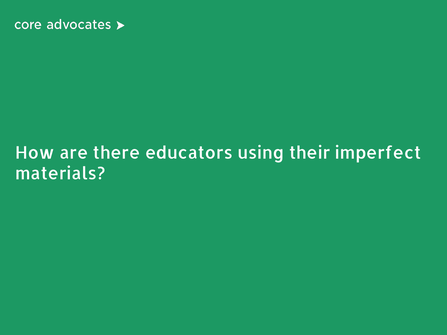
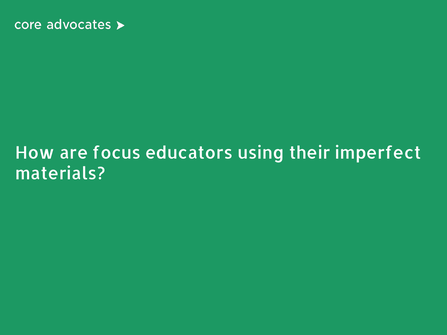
there: there -> focus (117, 153)
